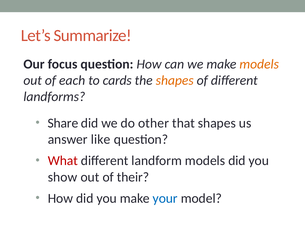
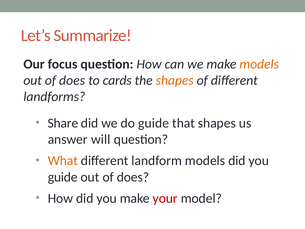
each: each -> does (72, 80)
do other: other -> guide (154, 123)
like: like -> will (101, 139)
What colour: red -> orange (63, 161)
show: show -> guide (63, 177)
their: their -> does (133, 177)
your colour: blue -> red (165, 198)
